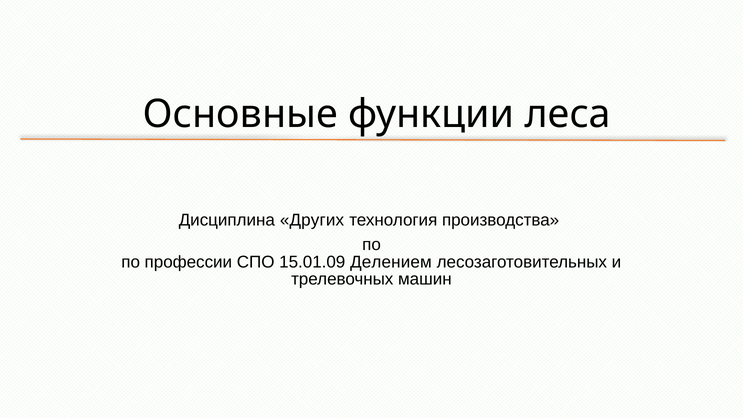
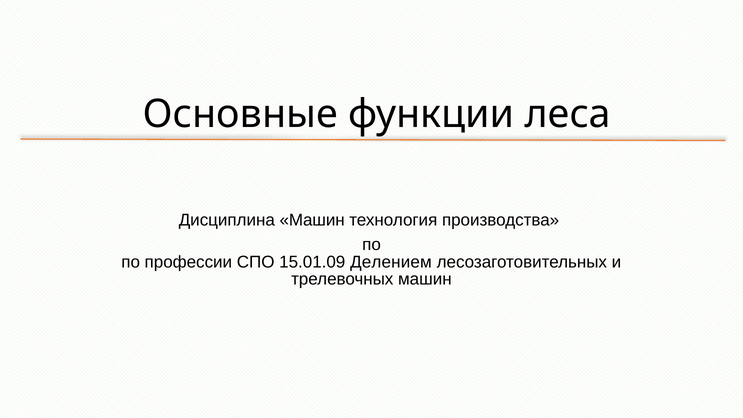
Дисциплина Других: Других -> Машин (312, 220)
